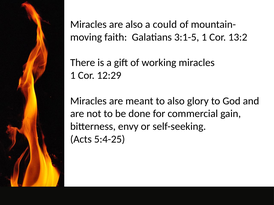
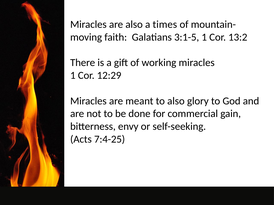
could: could -> times (165, 24)
5:4-25: 5:4-25 -> 7:4-25 (110, 140)
